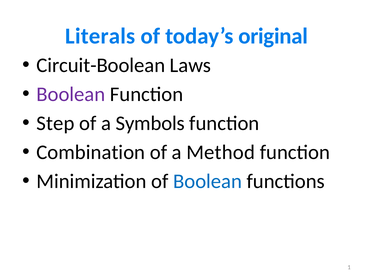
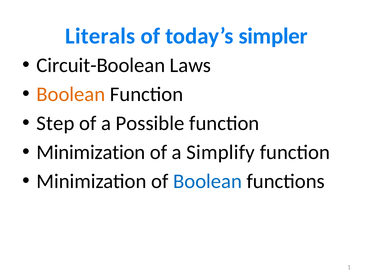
original: original -> simpler (273, 36)
Boolean colour: purple -> orange (71, 94)
Symbols: Symbols -> Possible (150, 123)
Combination: Combination -> Minimization (91, 152)
Method: Method -> Simplify (221, 152)
